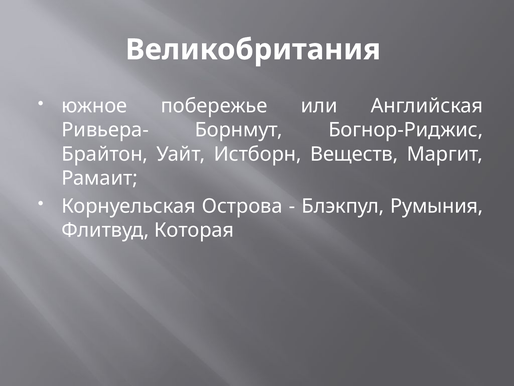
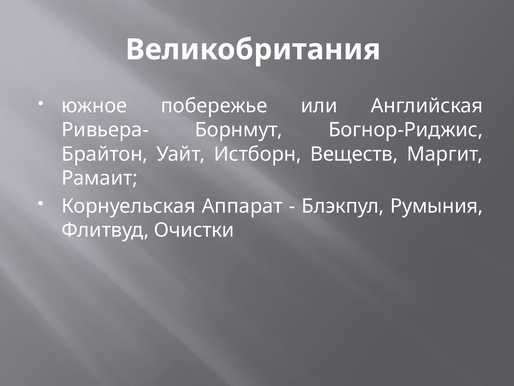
Острова: Острова -> Аппарат (242, 206)
Которая: Которая -> Очистки (194, 230)
